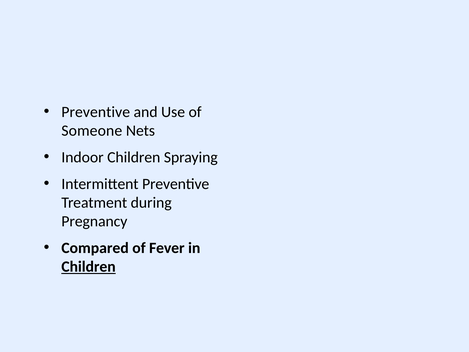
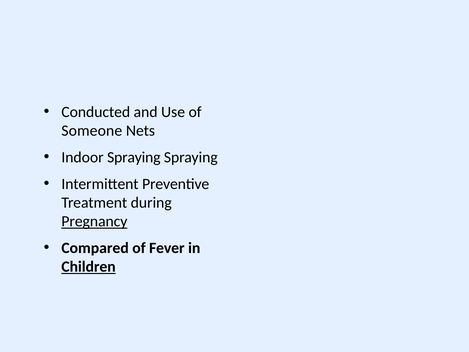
Preventive: Preventive -> Conducted (96, 112)
Indoor Children: Children -> Spraying (134, 157)
Pregnancy underline: none -> present (94, 221)
